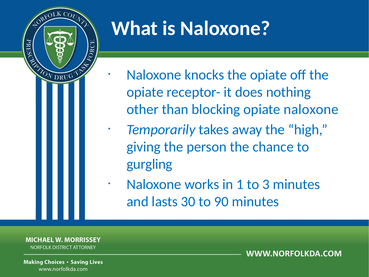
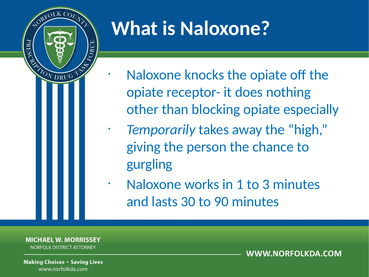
opiate naloxone: naloxone -> especially (311, 109)
